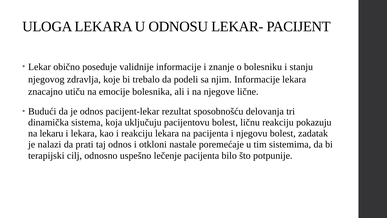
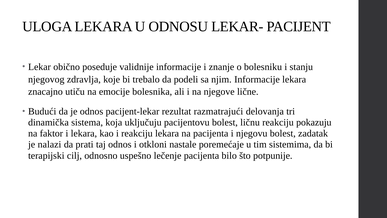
sposobnošću: sposobnošću -> razmatrajući (218, 111)
lekaru: lekaru -> faktor (51, 133)
